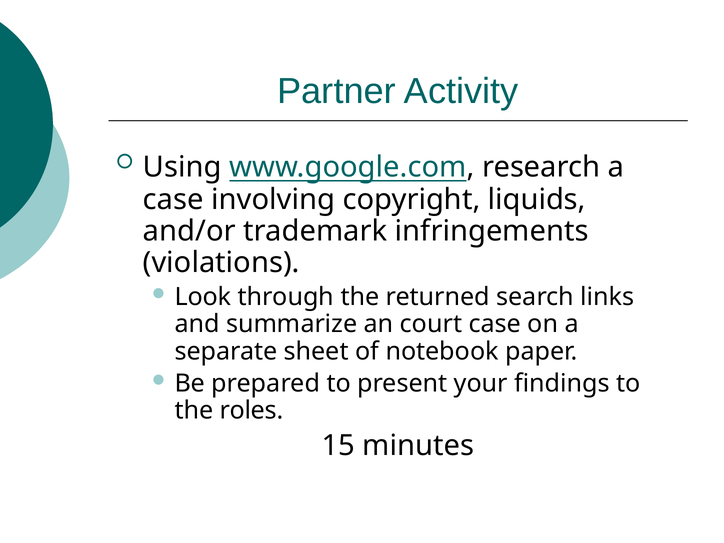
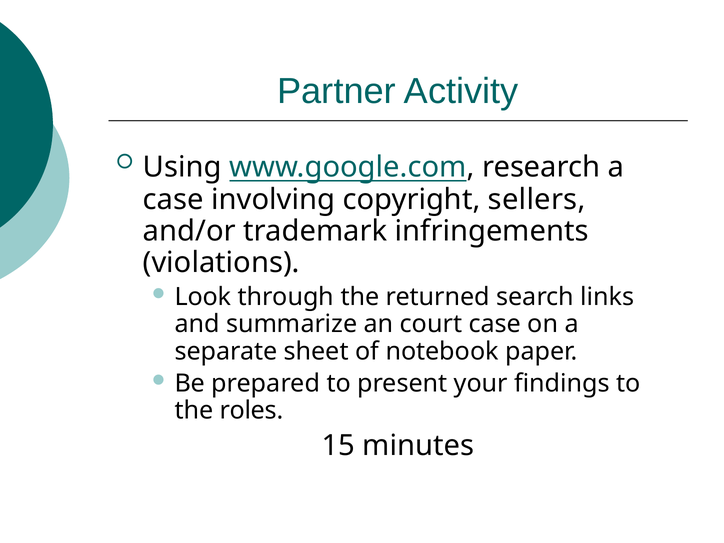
liquids: liquids -> sellers (537, 200)
